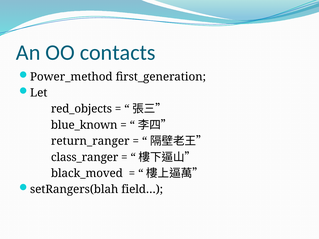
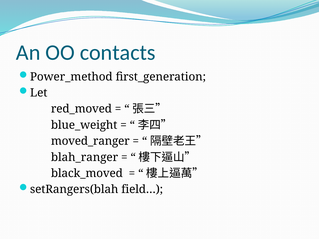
red_objects: red_objects -> red_moved (81, 109)
blue_known: blue_known -> blue_weight (84, 125)
return_ranger: return_ranger -> moved_ranger (90, 141)
class_ranger: class_ranger -> blah_ranger (85, 157)
